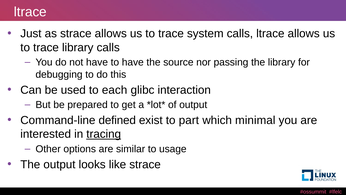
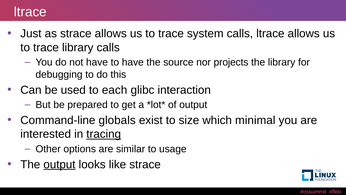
passing: passing -> projects (231, 62)
defined: defined -> globals (117, 120)
part: part -> size (189, 120)
output underline: none -> present (59, 164)
